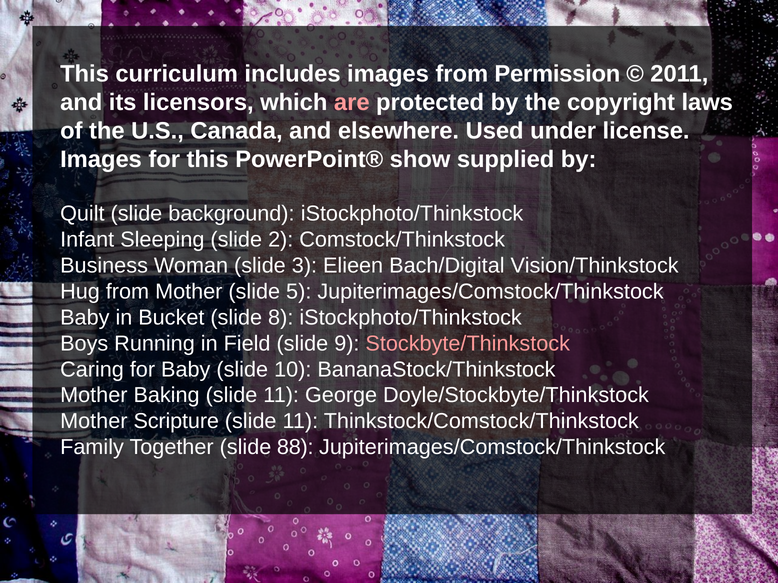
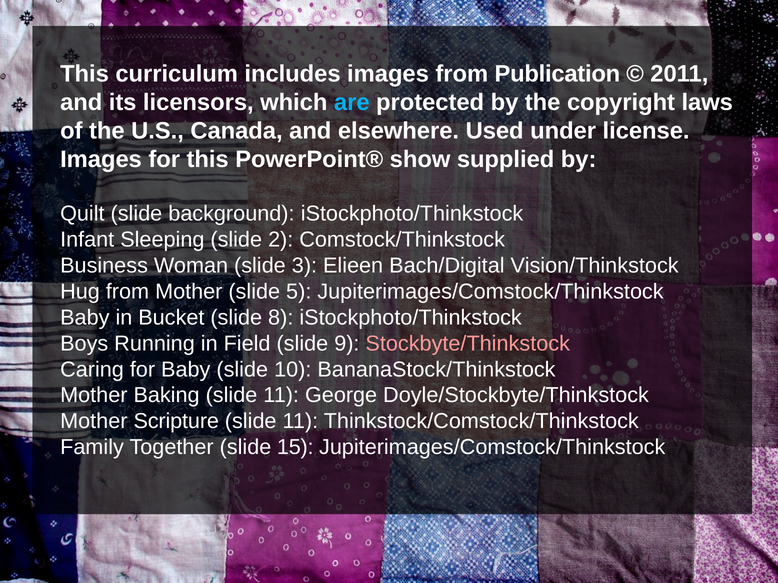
Permission: Permission -> Publication (557, 74)
are colour: pink -> light blue (352, 103)
88: 88 -> 15 (295, 448)
